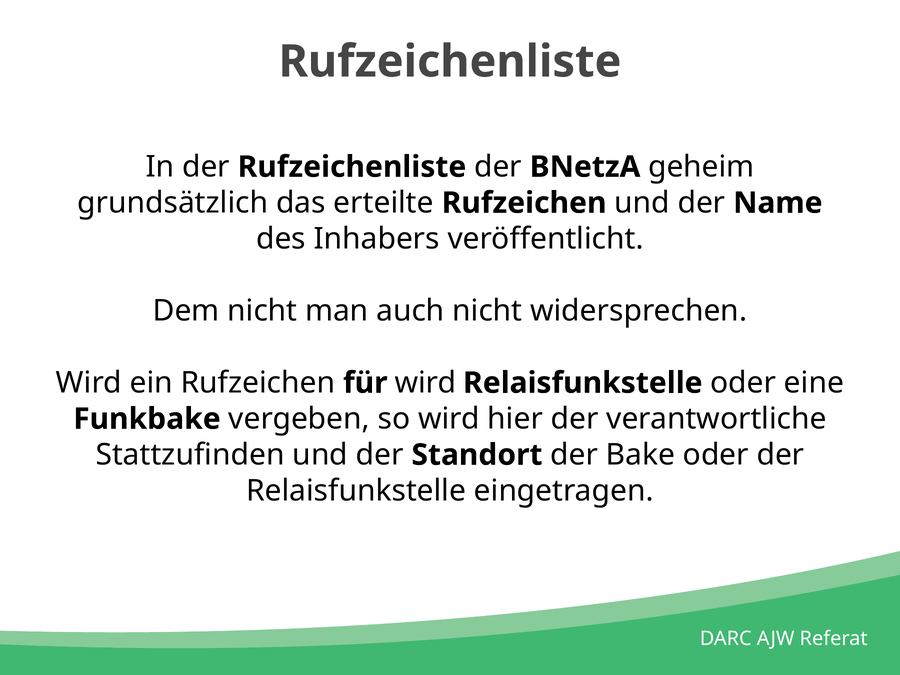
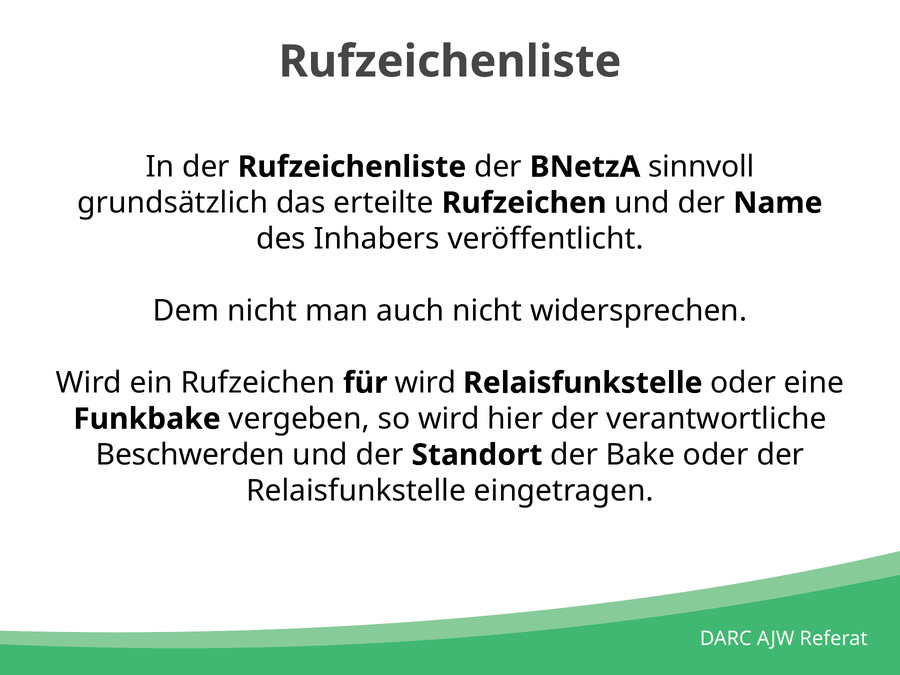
geheim: geheim -> sinnvoll (701, 167)
Stattzufinden: Stattzufinden -> Beschwerden (190, 455)
